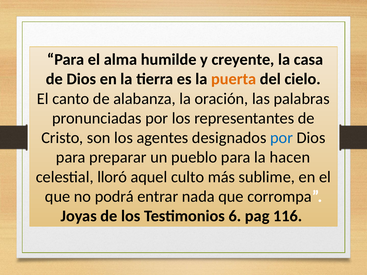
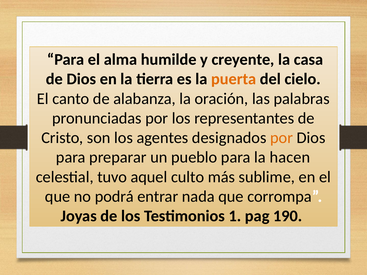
por colour: blue -> orange (282, 138)
lloró: lloró -> tuvo (112, 177)
6: 6 -> 1 (235, 216)
116: 116 -> 190 (288, 216)
